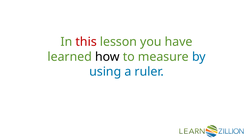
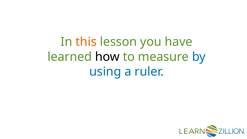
this colour: red -> orange (86, 42)
